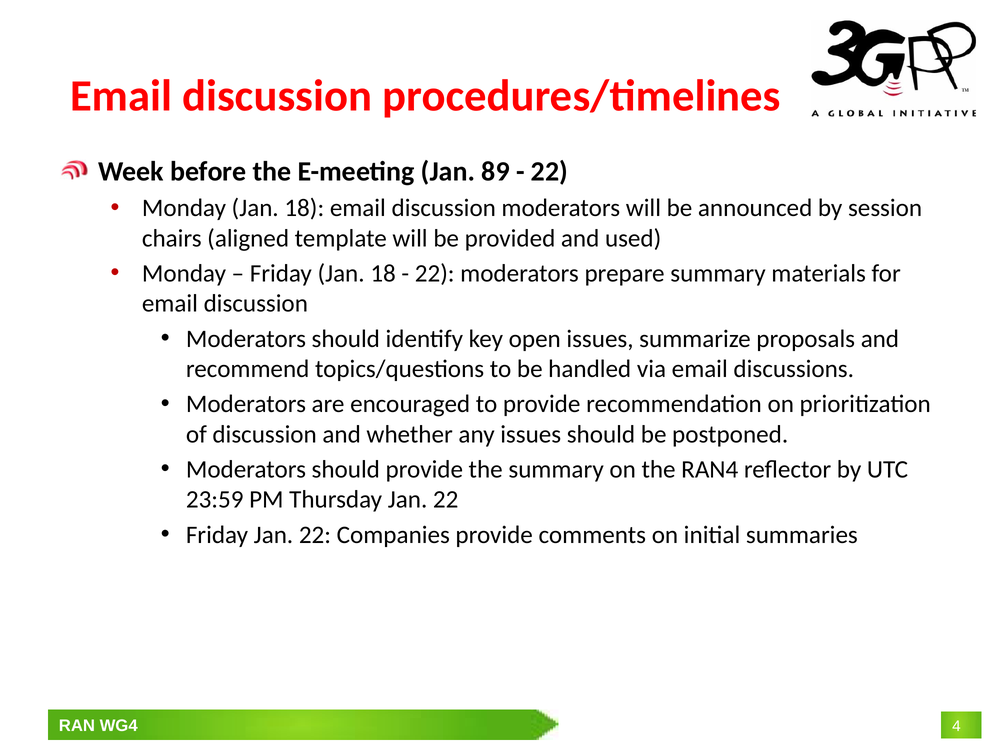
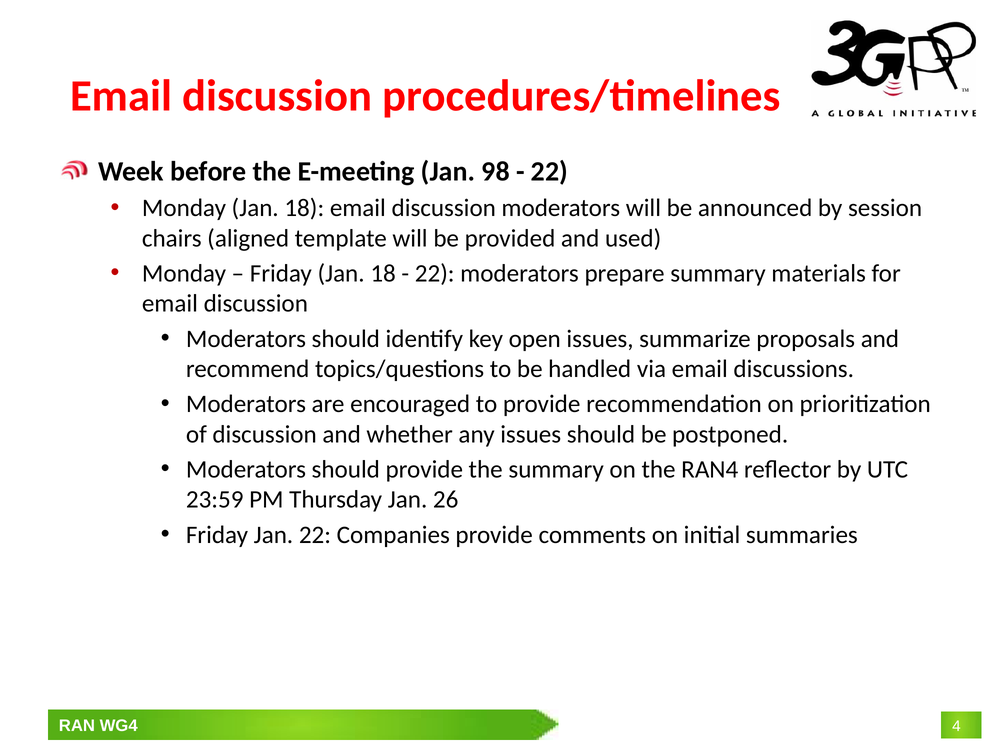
89: 89 -> 98 (496, 171)
Thursday Jan 22: 22 -> 26 (446, 499)
